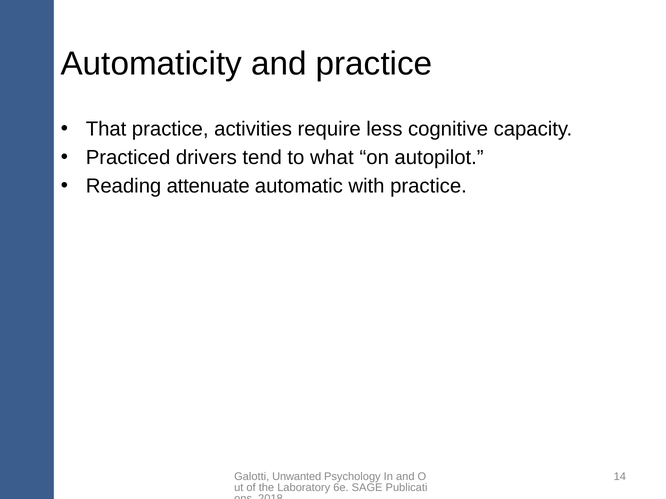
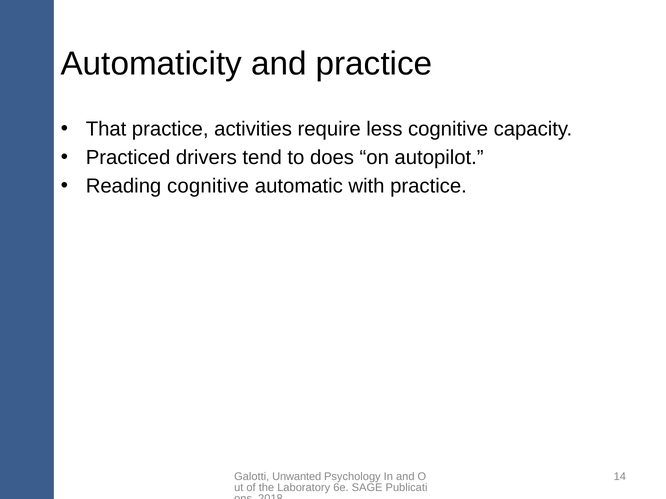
what: what -> does (332, 158)
Reading attenuate: attenuate -> cognitive (208, 186)
